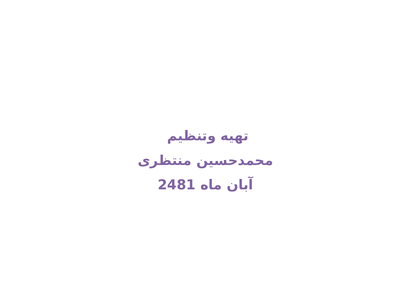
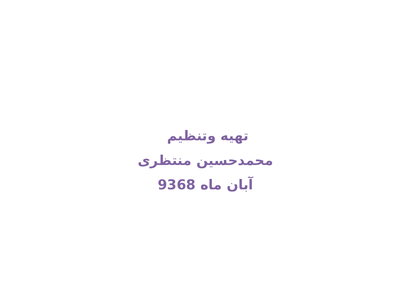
2481: 2481 -> 9368 (177, 185)
